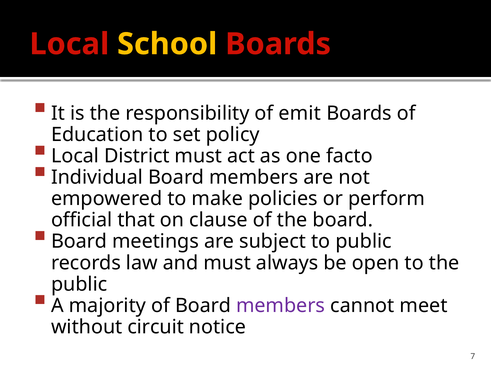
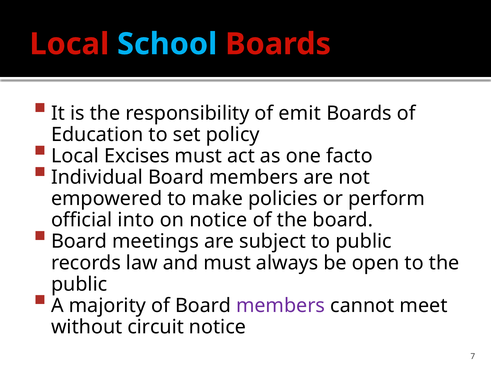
School colour: yellow -> light blue (167, 44)
District: District -> Excises (137, 156)
that: that -> into (136, 220)
on clause: clause -> notice (218, 220)
